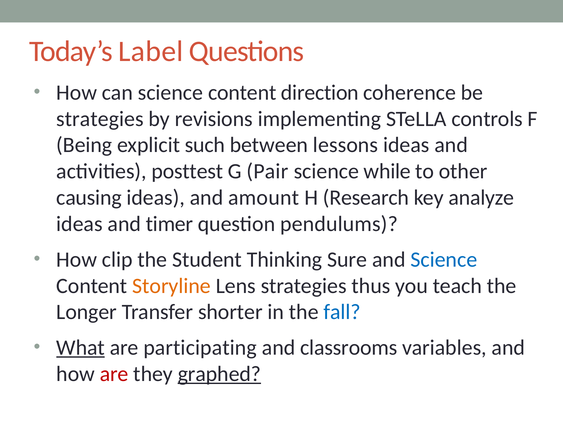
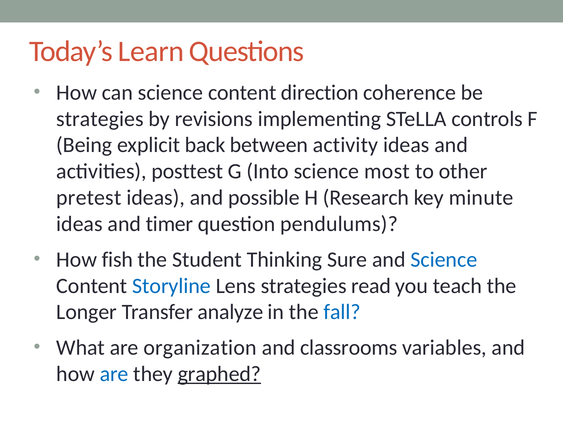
Label: Label -> Learn (151, 51)
such: such -> back (205, 145)
lessons: lessons -> activity (346, 145)
Pair: Pair -> Into (268, 171)
while: while -> most (387, 171)
causing: causing -> pretest (89, 198)
amount: amount -> possible (264, 198)
analyze: analyze -> minute (481, 198)
clip: clip -> fish (117, 260)
Storyline colour: orange -> blue (172, 286)
thus: thus -> read (371, 286)
shorter: shorter -> analyze (230, 312)
What underline: present -> none (81, 348)
participating: participating -> organization (200, 348)
are colour: red -> blue (114, 374)
